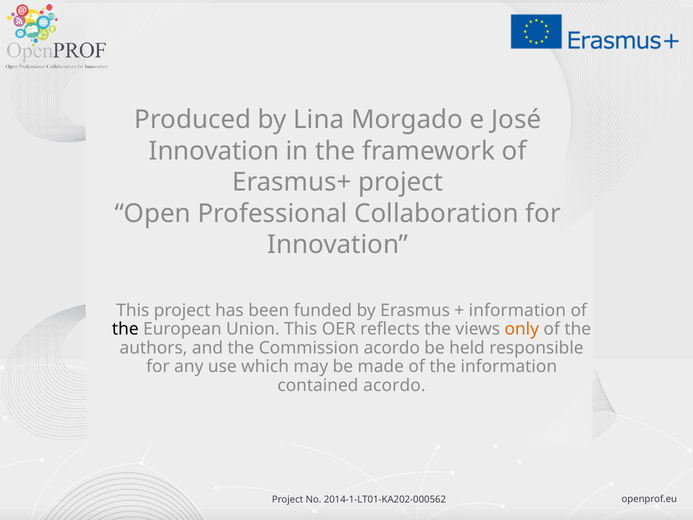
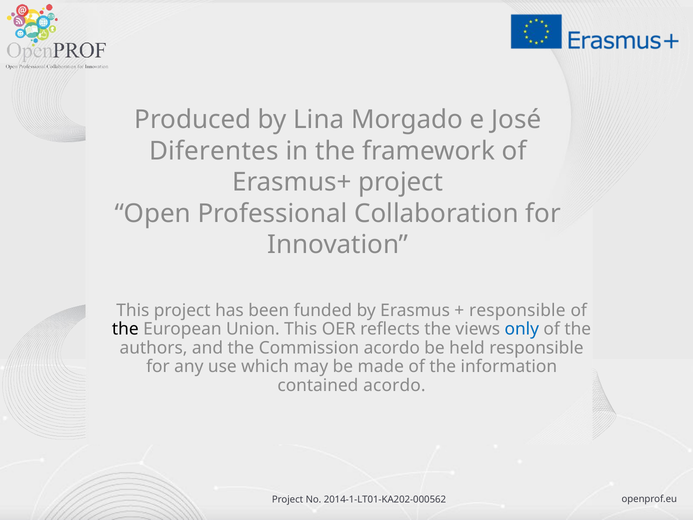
Innovation: Innovation -> Diferentes (214, 151)
information: information -> responsible (517, 310)
only colour: orange -> blue (522, 329)
